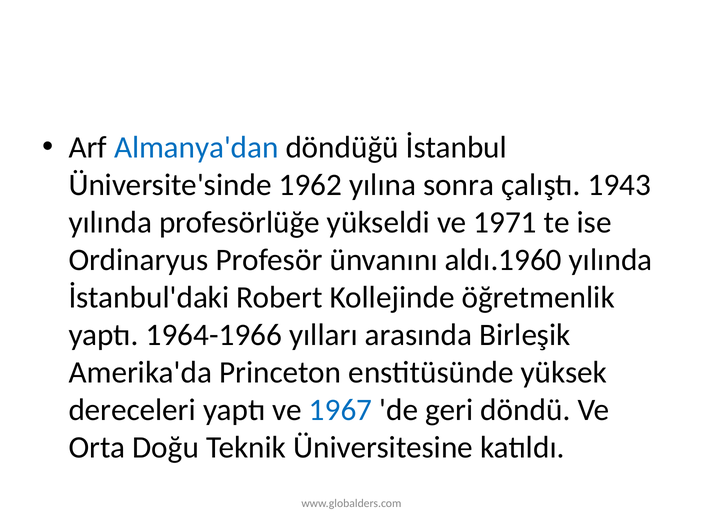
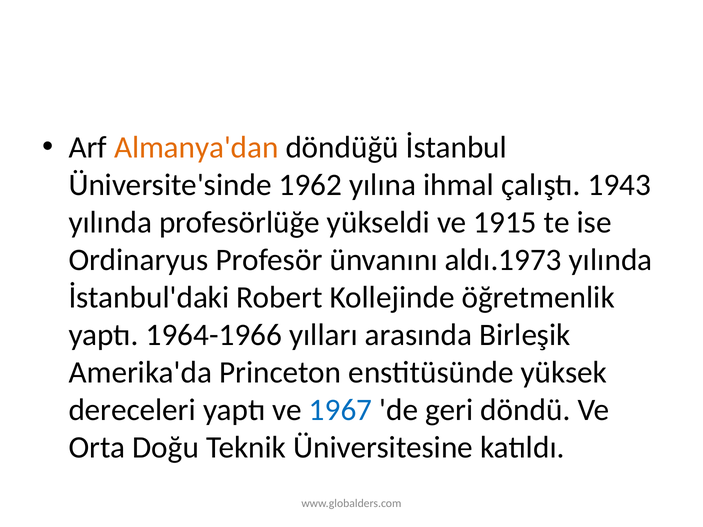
Almanya'dan colour: blue -> orange (196, 147)
sonra: sonra -> ihmal (459, 185)
1971: 1971 -> 1915 (505, 222)
aldı.1960: aldı.1960 -> aldı.1973 (503, 260)
